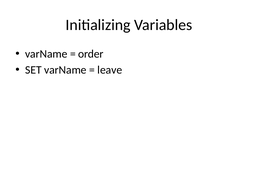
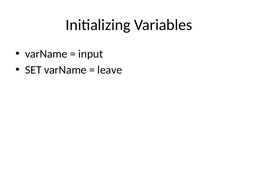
order: order -> input (91, 54)
